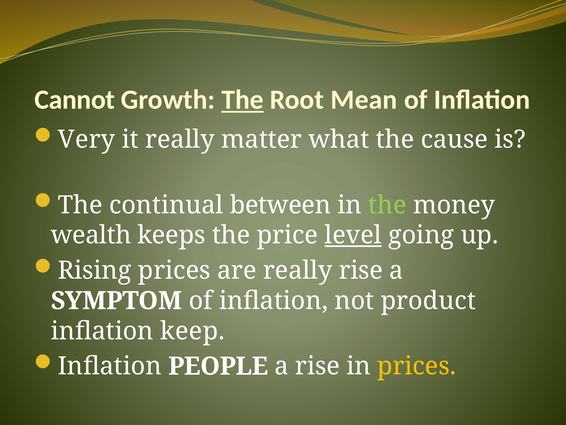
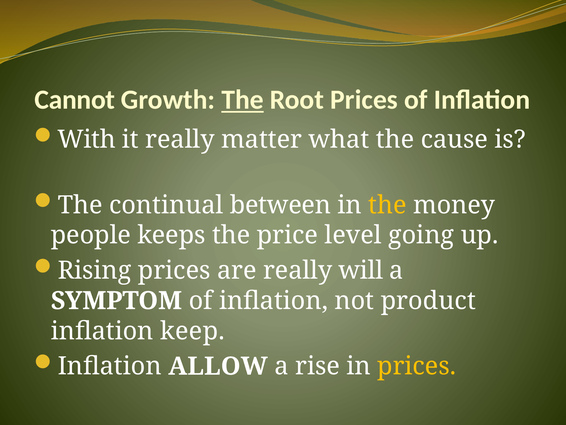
Root Mean: Mean -> Prices (364, 100)
Very: Very -> With (87, 139)
the colour: light green -> yellow (387, 205)
wealth: wealth -> people (91, 235)
level underline: present -> none (353, 235)
really rise: rise -> will (361, 270)
PEOPLE: PEOPLE -> ALLOW (218, 366)
